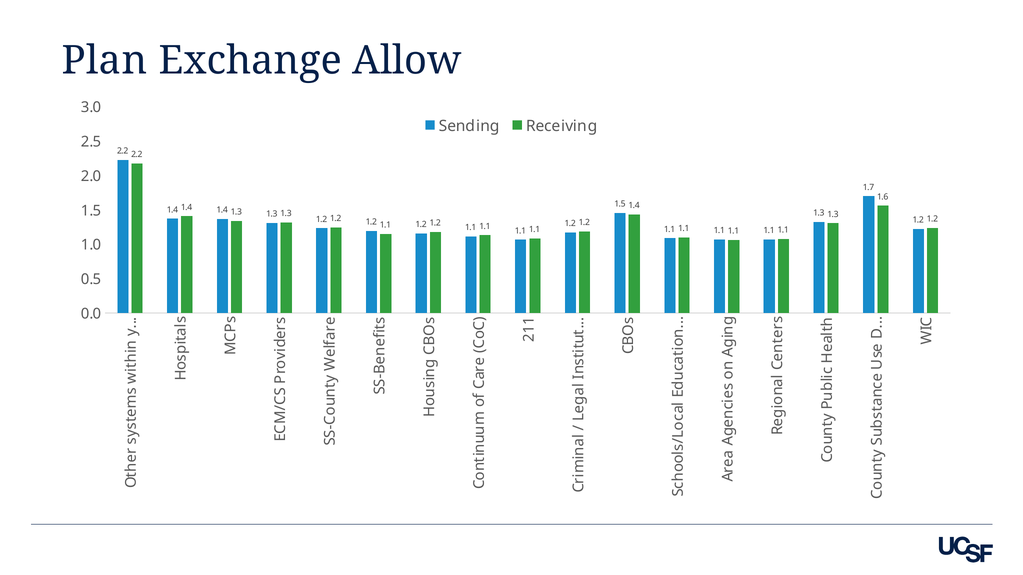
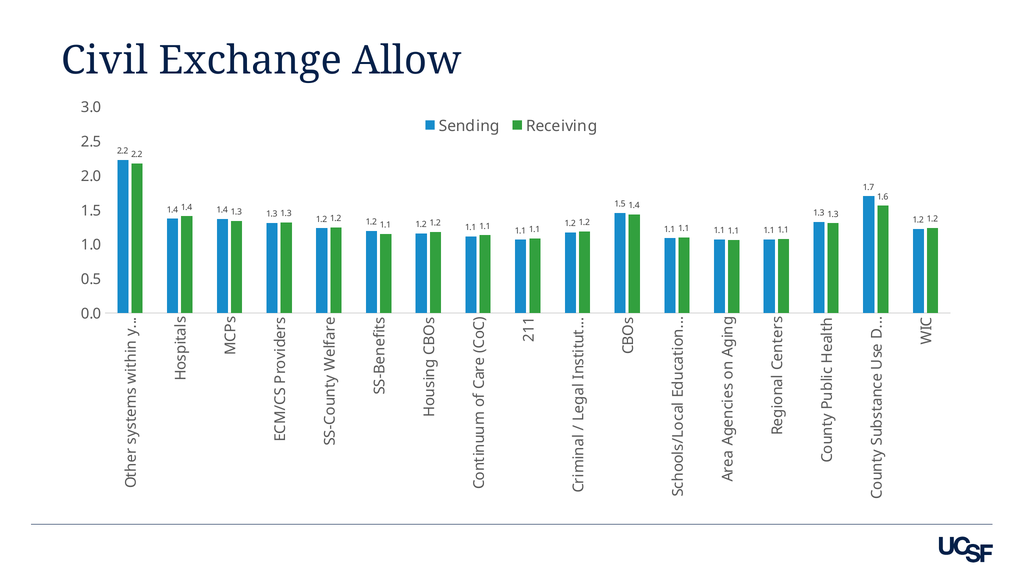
Plan: Plan -> Civil (105, 61)
